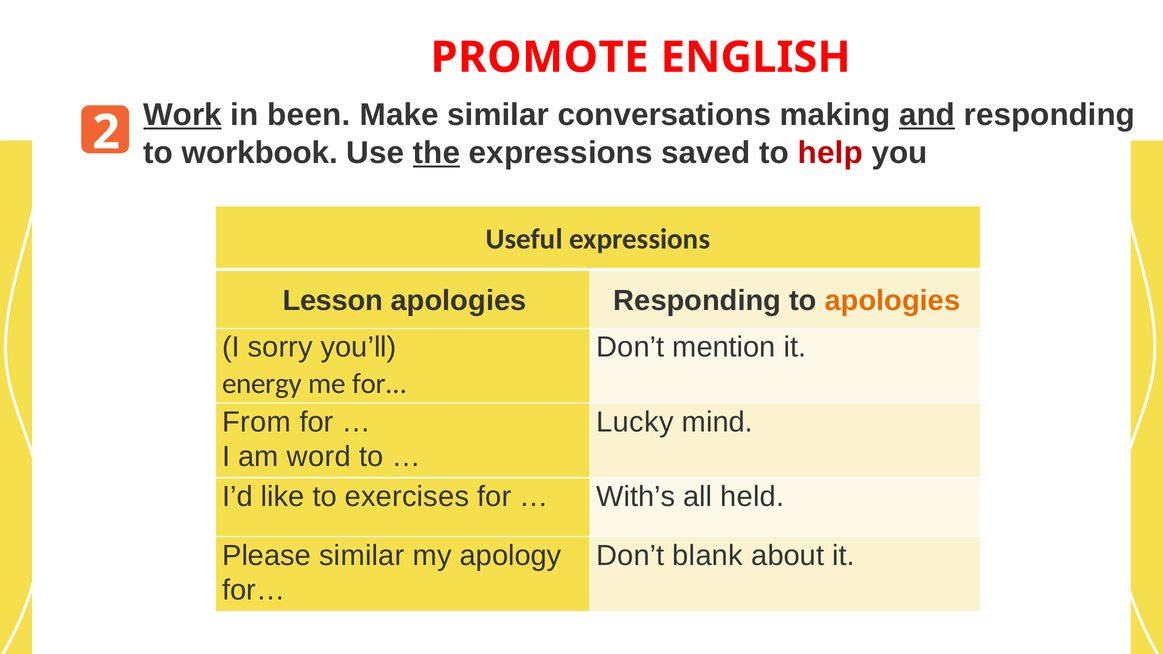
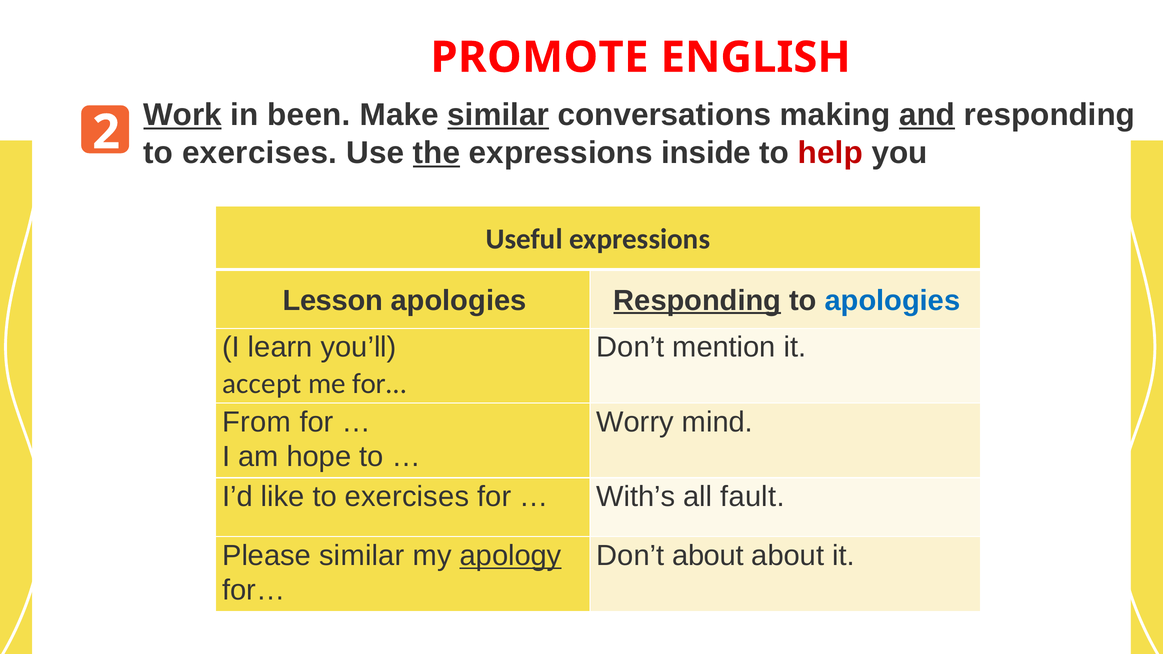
similar underline: none -> present (498, 115)
workbook: workbook -> exercises (260, 153)
saved: saved -> inside (706, 153)
Responding underline: none -> present (697, 301)
apologies colour: orange -> blue (893, 301)
sorry: sorry -> learn (280, 347)
energy: energy -> accept (262, 384)
Lucky: Lucky -> Worry (635, 422)
word: word -> hope (319, 457)
held: held -> fault (752, 497)
apology underline: none -> present (511, 556)
Don’t blank: blank -> about (708, 556)
